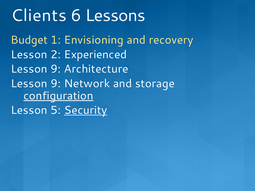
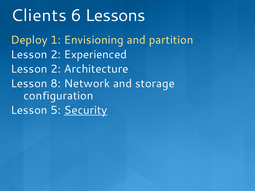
Budget: Budget -> Deploy (29, 40)
recovery: recovery -> partition (171, 40)
9: 9 -> 2 (56, 69)
9: 9 -> 8 (56, 84)
configuration underline: present -> none (58, 96)
